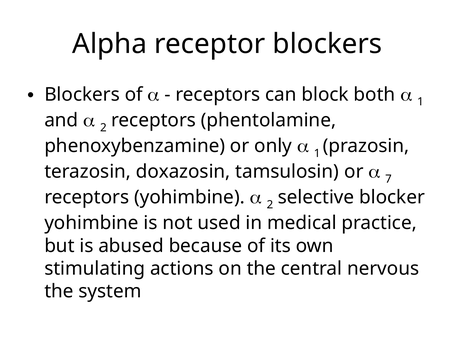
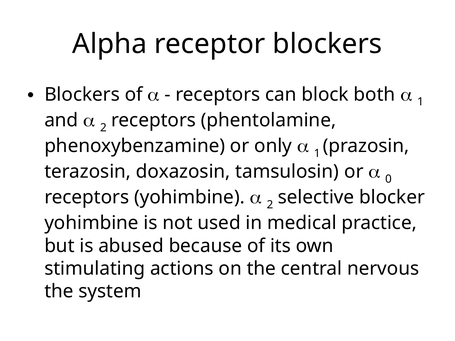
7: 7 -> 0 (388, 179)
